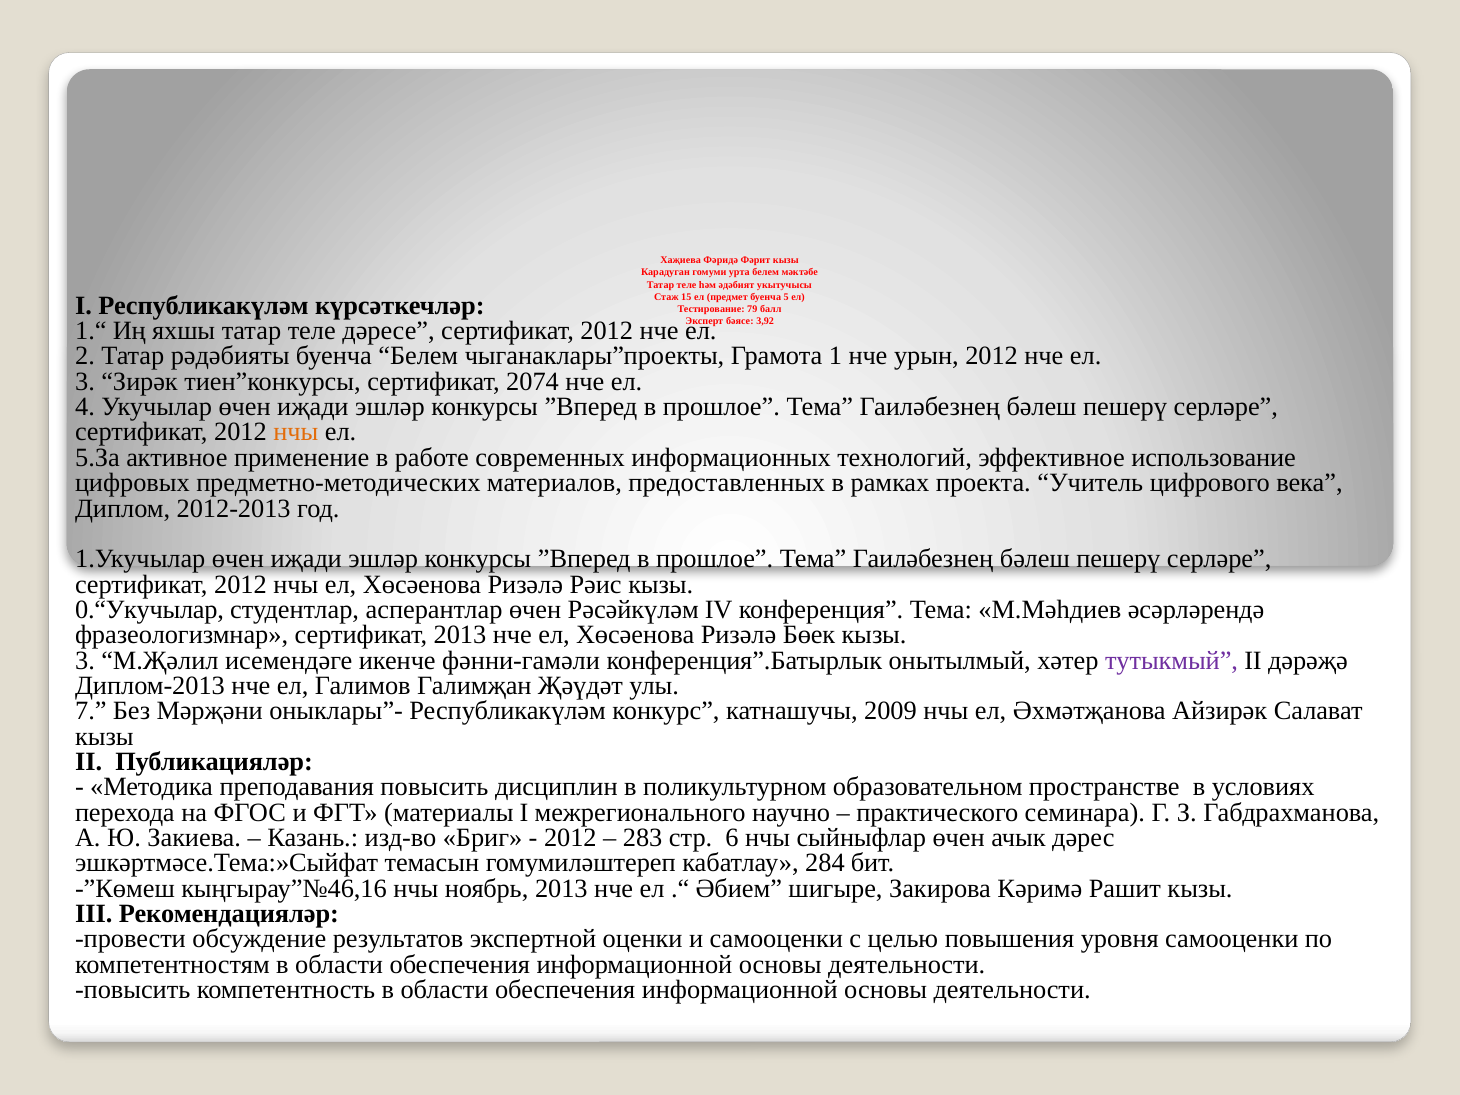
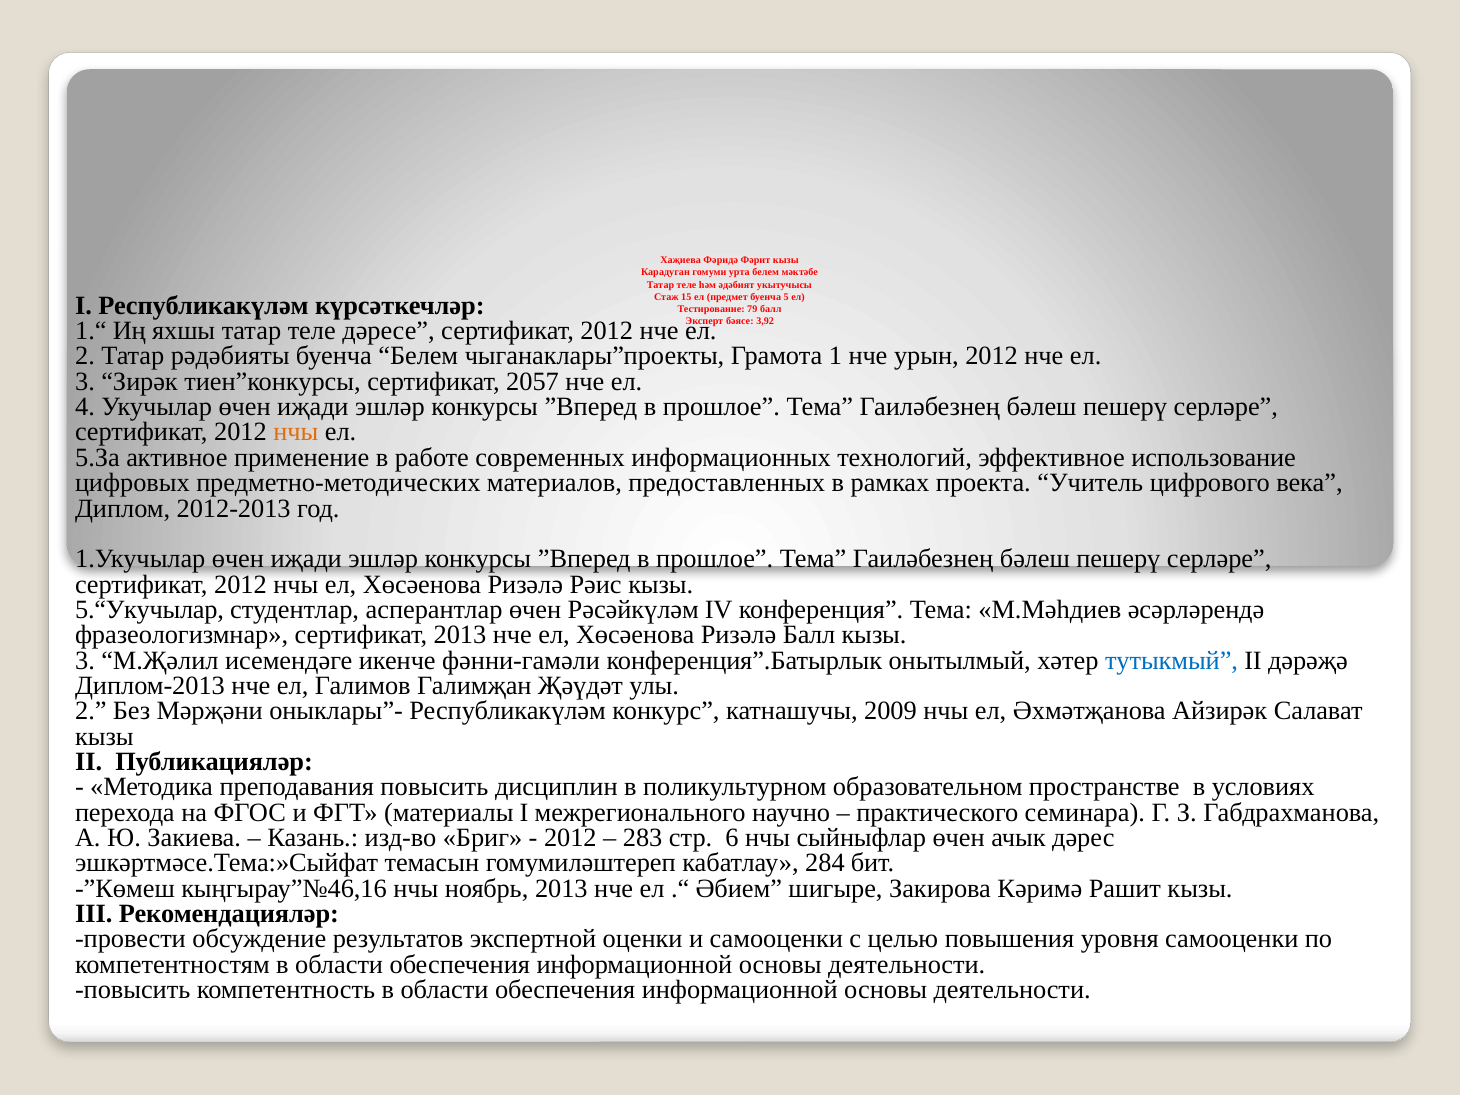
2074: 2074 -> 2057 (533, 382)
0.“Укучылар: 0.“Укучылар -> 5.“Укучылар (150, 610)
Ризәлә Бөек: Бөек -> Балл (809, 635)
тутыкмый colour: purple -> blue (1172, 660)
7: 7 -> 2 (91, 711)
